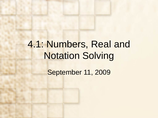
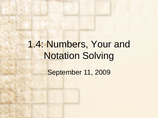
4.1: 4.1 -> 1.4 (36, 44)
Real: Real -> Your (101, 44)
